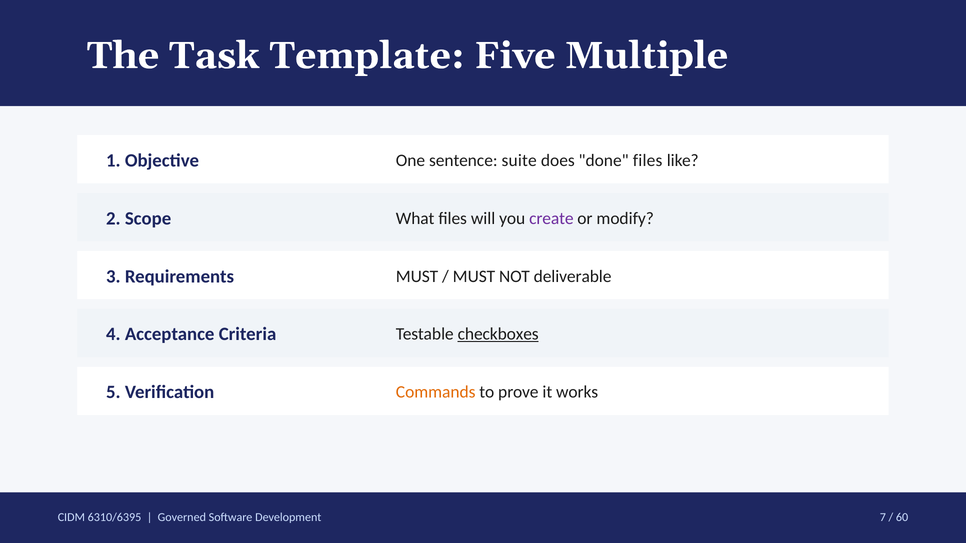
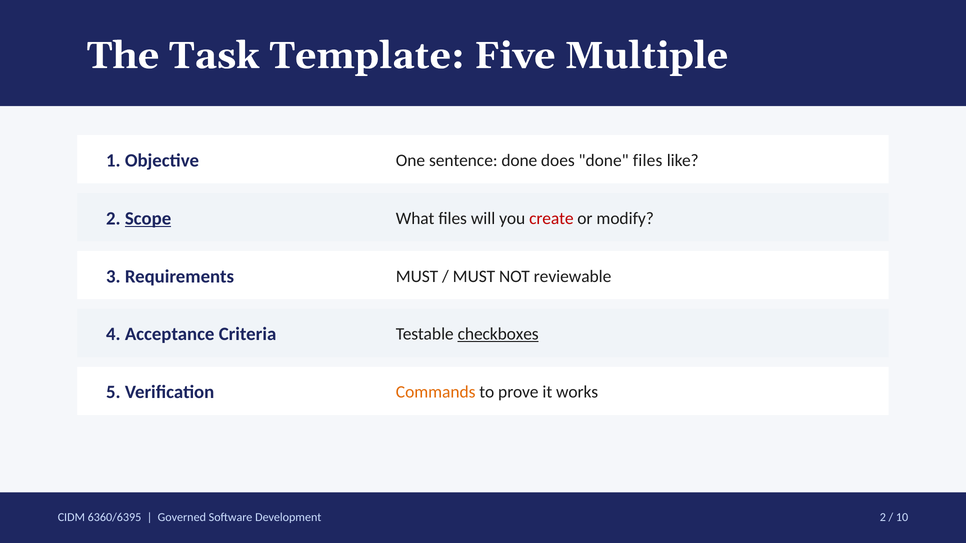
sentence suite: suite -> done (519, 161)
Scope underline: none -> present (148, 219)
create colour: purple -> red (551, 219)
deliverable: deliverable -> reviewable (573, 276)
6310/6395: 6310/6395 -> 6360/6395 (115, 518)
Development 7: 7 -> 2 (883, 518)
60: 60 -> 10 (902, 518)
